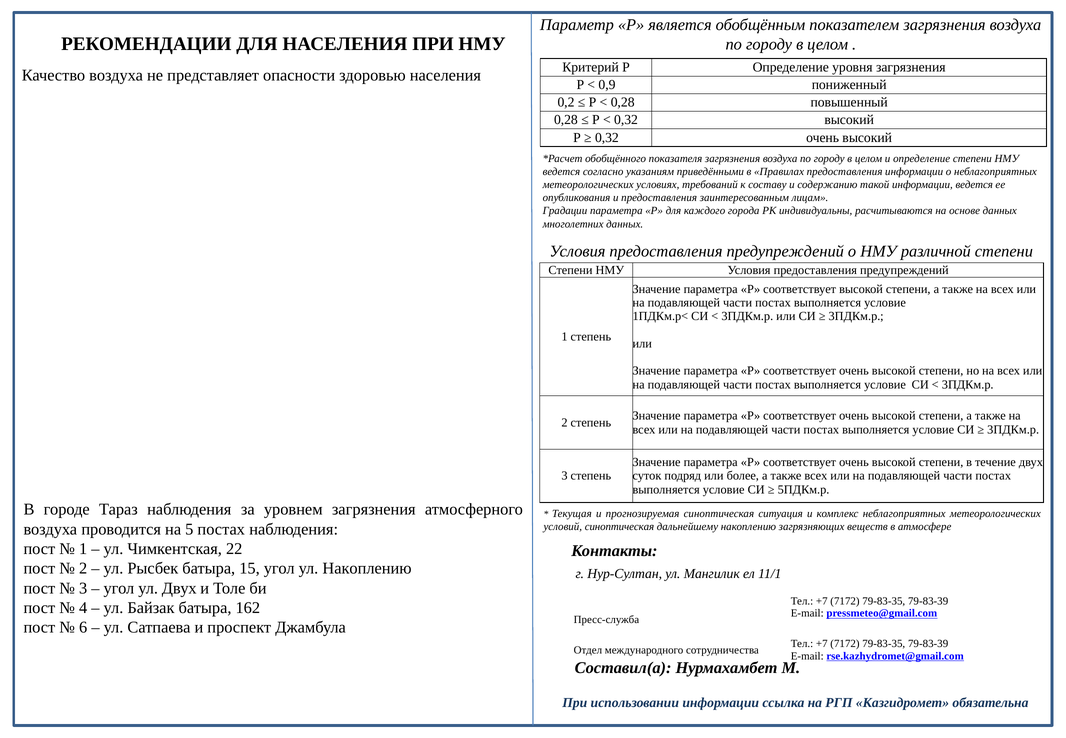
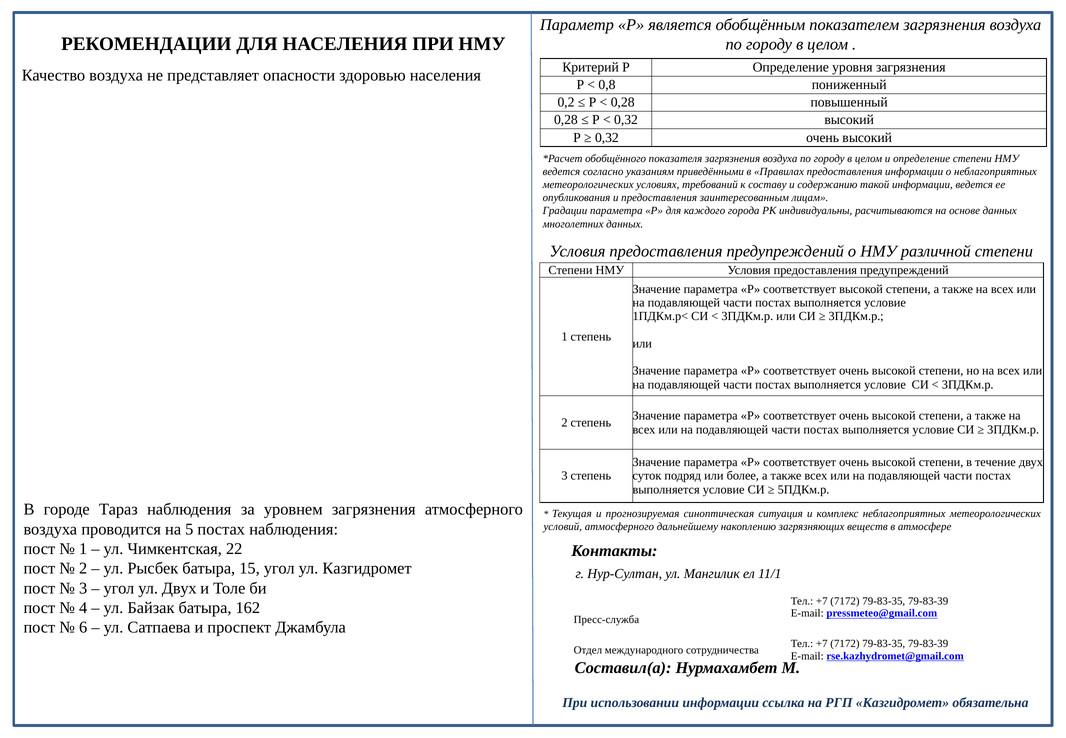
0,9: 0,9 -> 0,8 (607, 85)
условий синоптическая: синоптическая -> атмосферного (619, 527)
ул Накоплению: Накоплению -> Казгидромет (367, 568)
